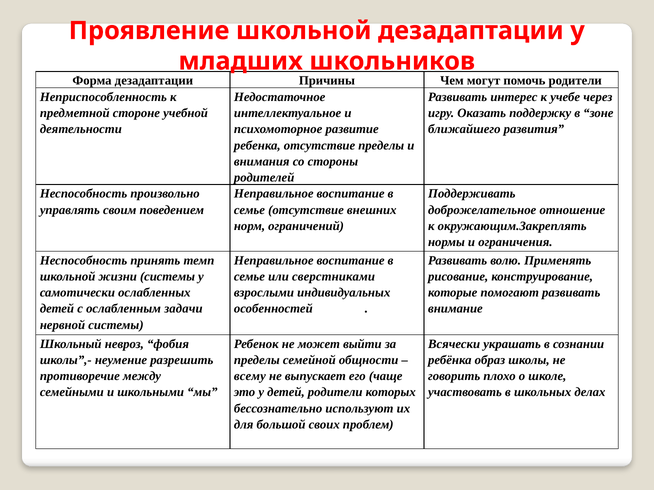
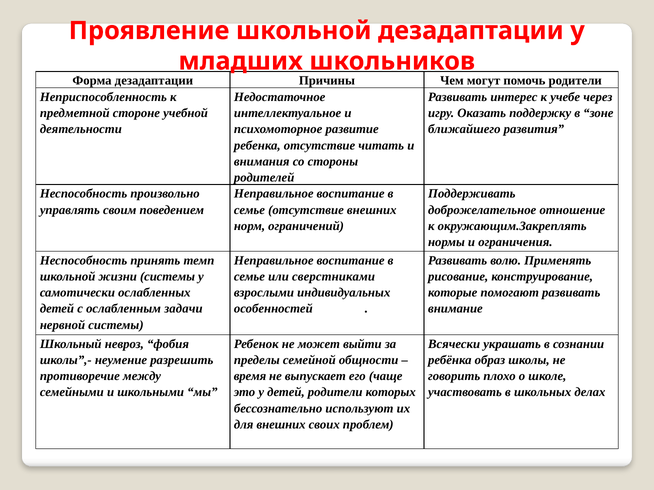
отсутствие пределы: пределы -> читать (381, 145)
всему: всему -> время (250, 377)
для большой: большой -> внешних (281, 425)
